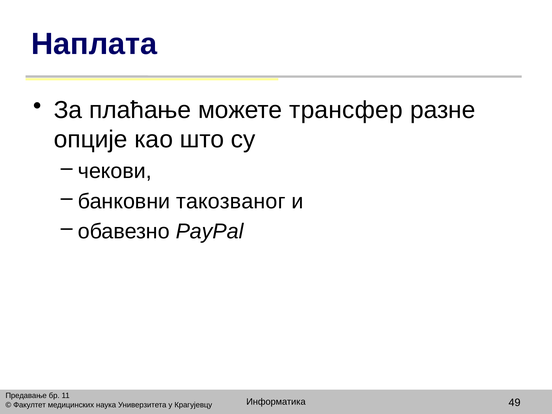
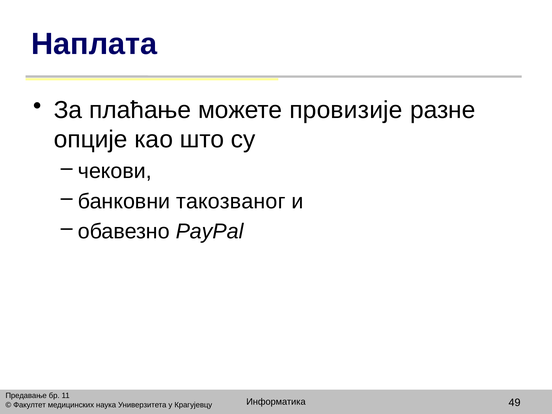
трансфер: трансфер -> провизије (346, 110)
